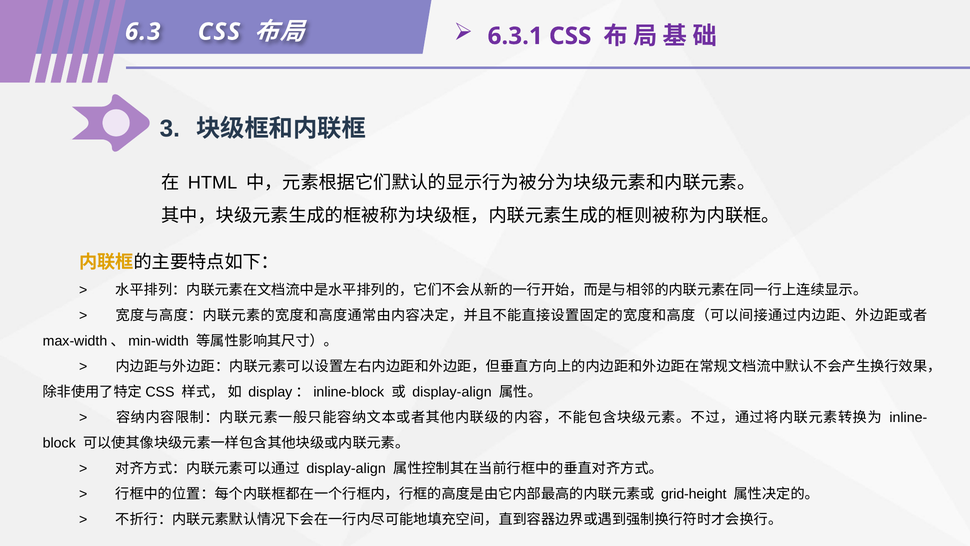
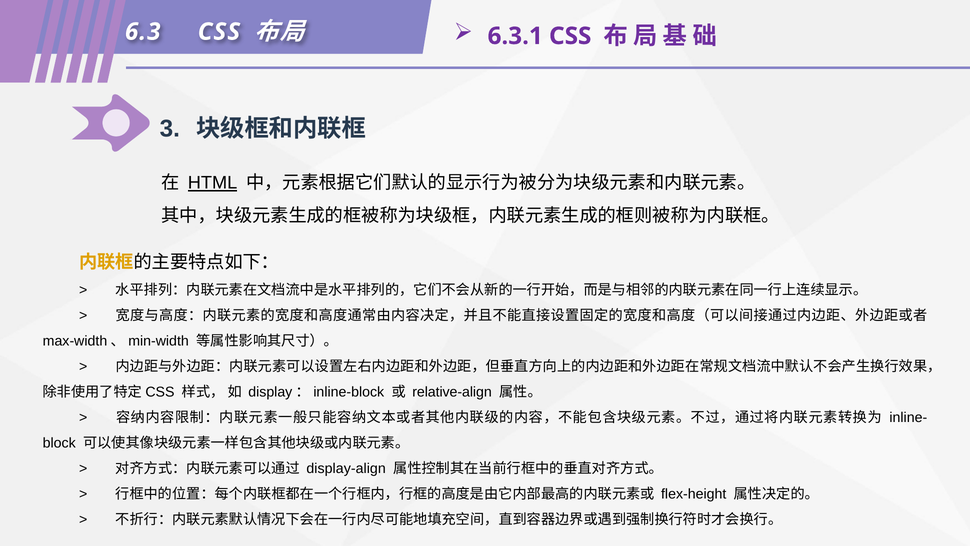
HTML underline: none -> present (213, 183)
display-align: display-align -> relative-align (452, 392)
grid-height: grid-height -> flex-height (694, 494)
